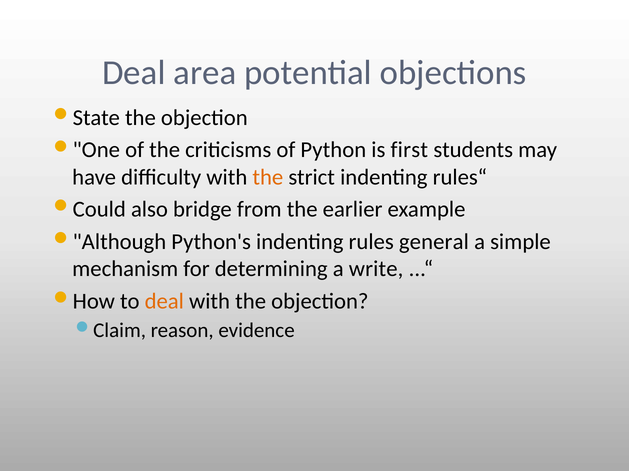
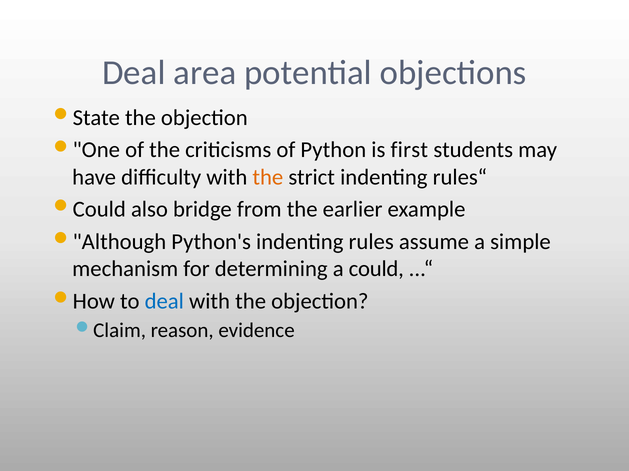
general: general -> assume (434, 242)
write: write -> could (376, 269)
deal colour: orange -> blue (164, 302)
